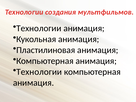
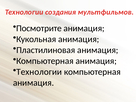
Технологии: Технологии -> Посмотрите (39, 28)
